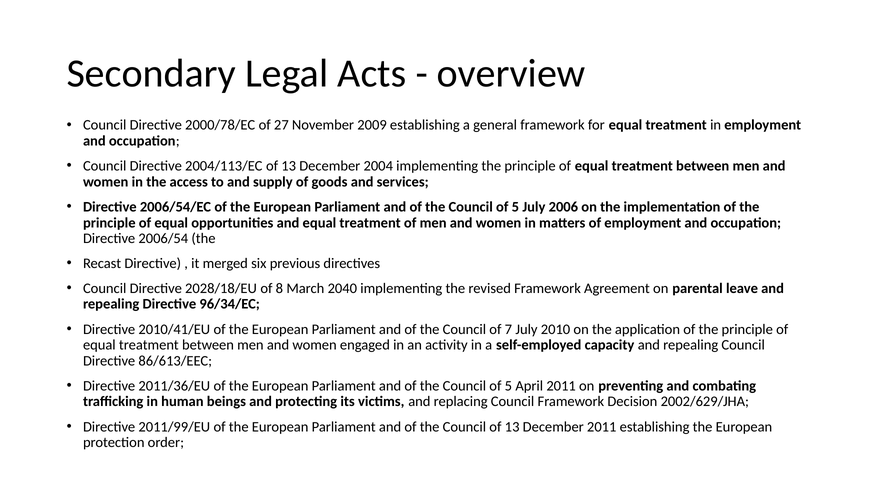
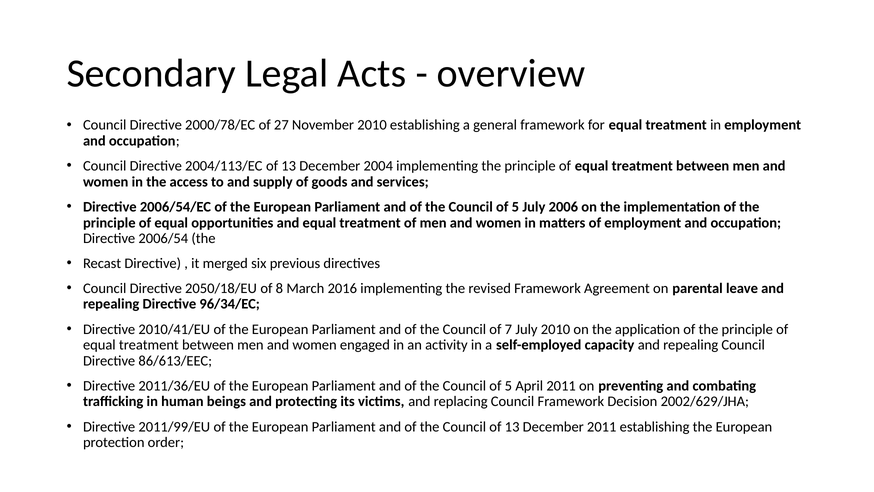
November 2009: 2009 -> 2010 (372, 125)
2028/18/EU: 2028/18/EU -> 2050/18/EU (221, 288)
2040: 2040 -> 2016 (342, 288)
